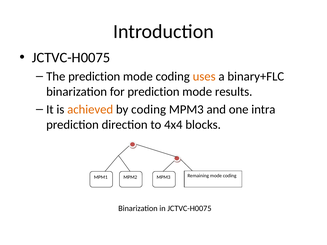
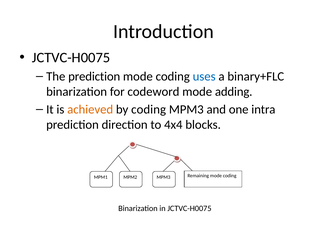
uses colour: orange -> blue (204, 76)
for prediction: prediction -> codeword (153, 92)
results: results -> adding (234, 92)
